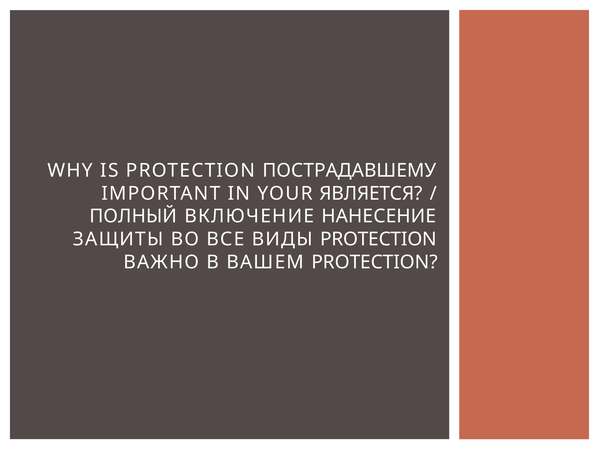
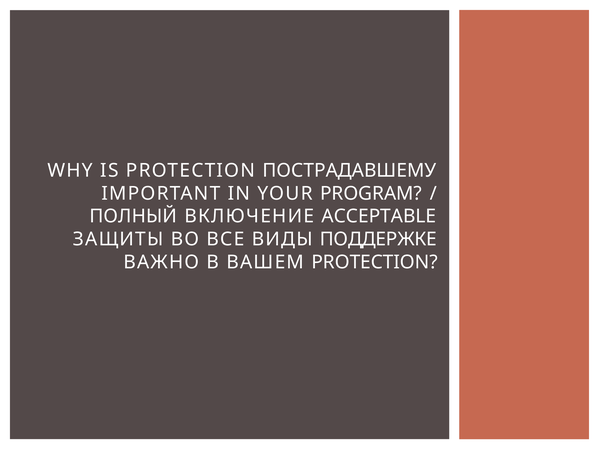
ЯВЛЯЕТСЯ: ЯВЛЯЕТСЯ -> PROGRAM (371, 193)
НАНЕСЕНИЕ: НАНЕСЕНИЕ -> ACCEPTABLE (379, 216)
ВИДЫ PROTECTION: PROTECTION -> ПОДДЕРЖКЕ (378, 239)
